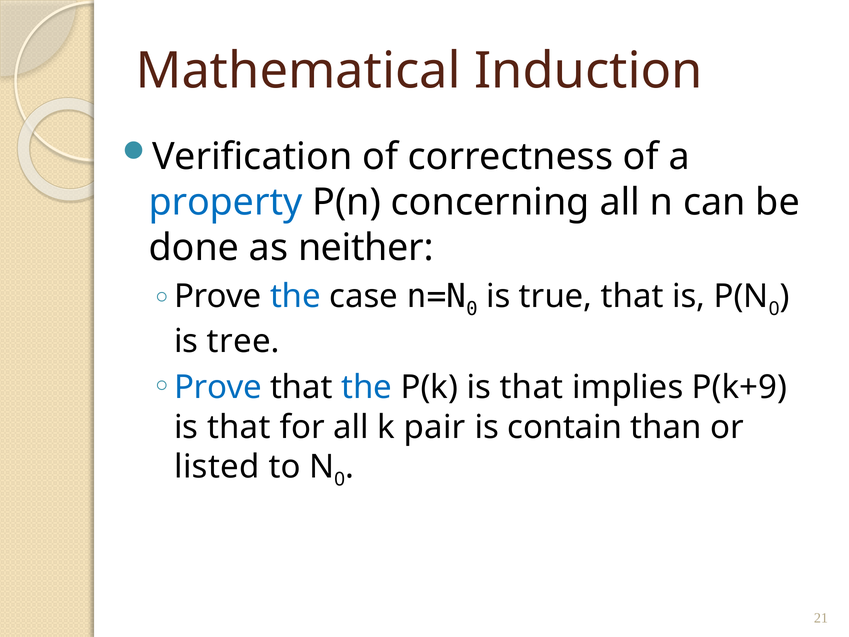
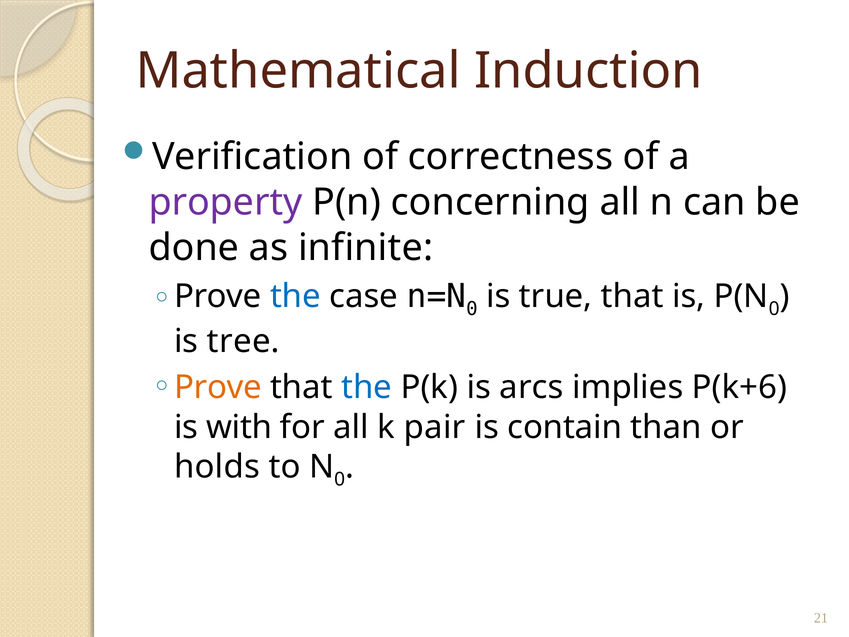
property colour: blue -> purple (225, 202)
neither: neither -> infinite (366, 247)
Prove colour: blue -> orange (218, 387)
P(k is that: that -> arcs (532, 387)
P(k+9: P(k+9 -> P(k+6 (739, 387)
that: that -> with (239, 427)
listed: listed -> holds (217, 467)
